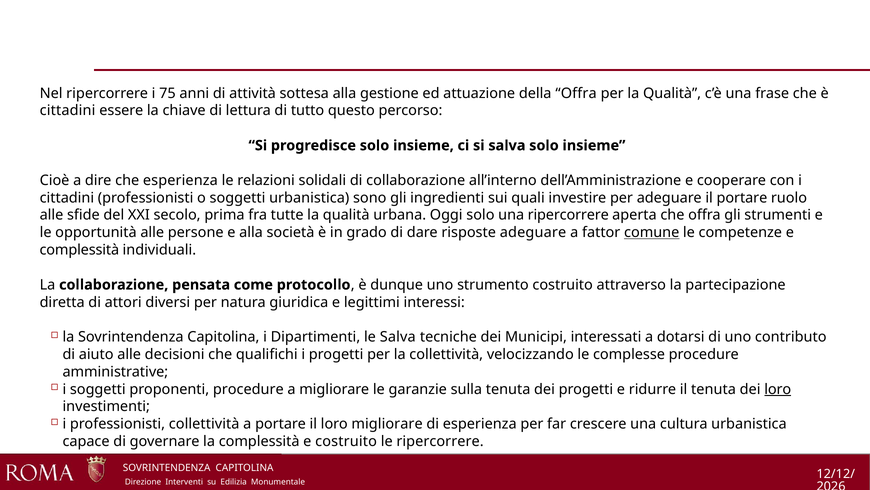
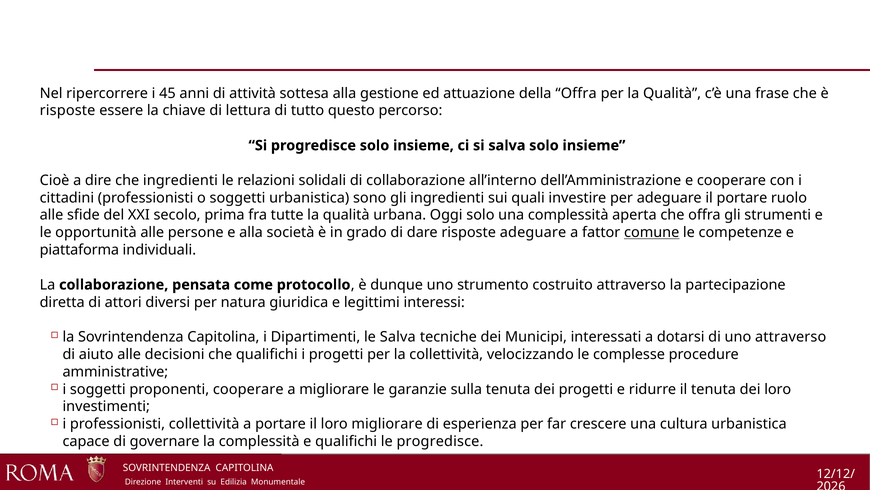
75: 75 -> 45 (167, 93)
cittadini: cittadini -> risposte (68, 111)
che esperienza: esperienza -> ingredienti (180, 180)
una ripercorrere: ripercorrere -> complessità (568, 215)
complessità: complessità -> piattaforma (79, 250)
uno contributo: contributo -> attraverso (791, 337)
proponenti procedure: procedure -> cooperare (248, 389)
loro underline: present -> none (778, 389)
e costruito: costruito -> qualifichi (346, 441)
le ripercorrere: ripercorrere -> progredisce (440, 441)
